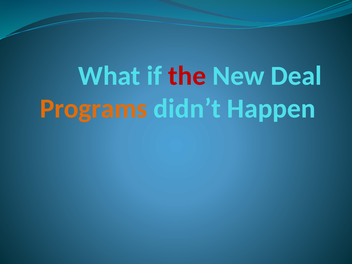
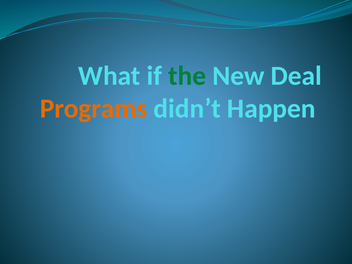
the colour: red -> green (187, 76)
